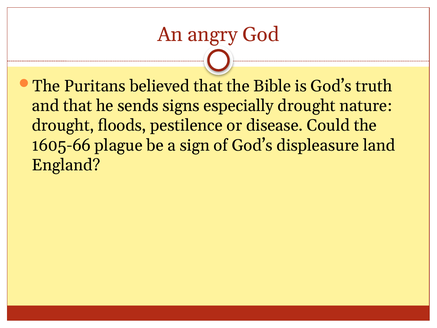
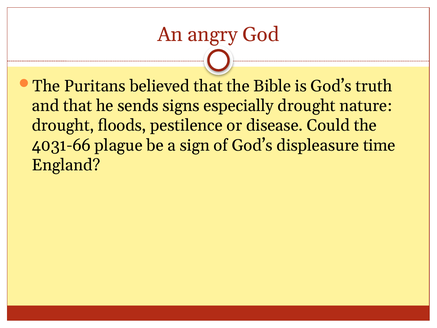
1605-66: 1605-66 -> 4031-66 (61, 145)
land: land -> time (379, 145)
